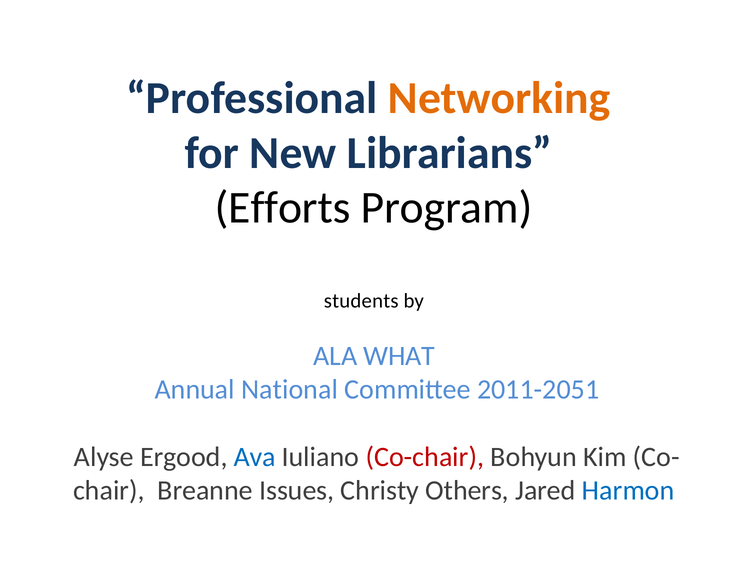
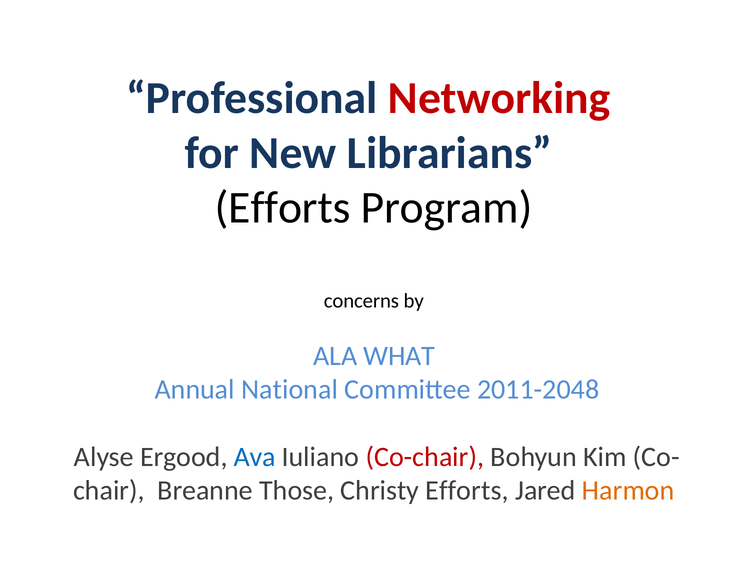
Networking colour: orange -> red (499, 98)
students: students -> concerns (361, 301)
2011-2051: 2011-2051 -> 2011-2048 (538, 389)
Issues: Issues -> Those (297, 491)
Christy Others: Others -> Efforts (467, 491)
Harmon colour: blue -> orange (628, 491)
